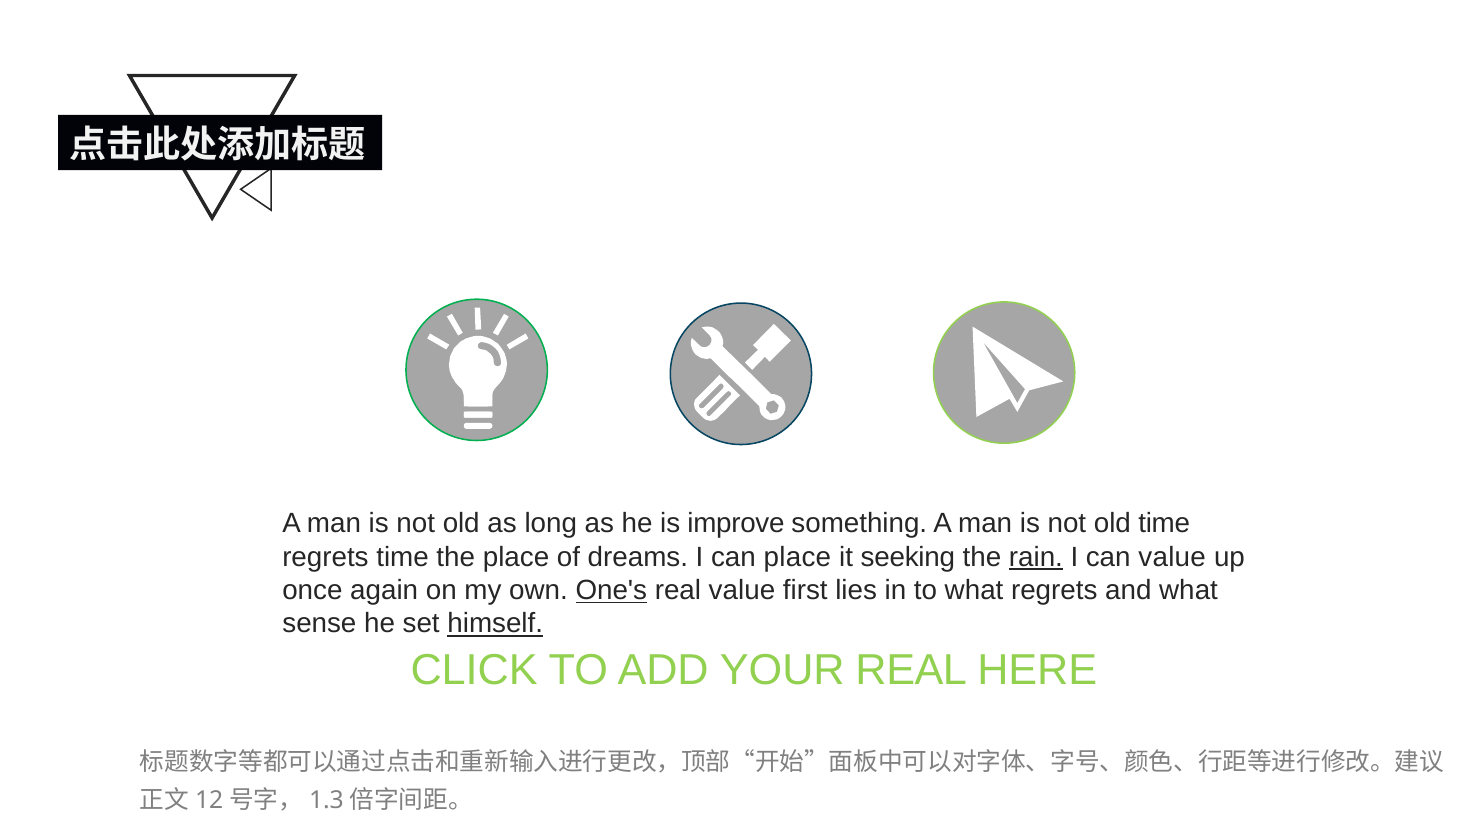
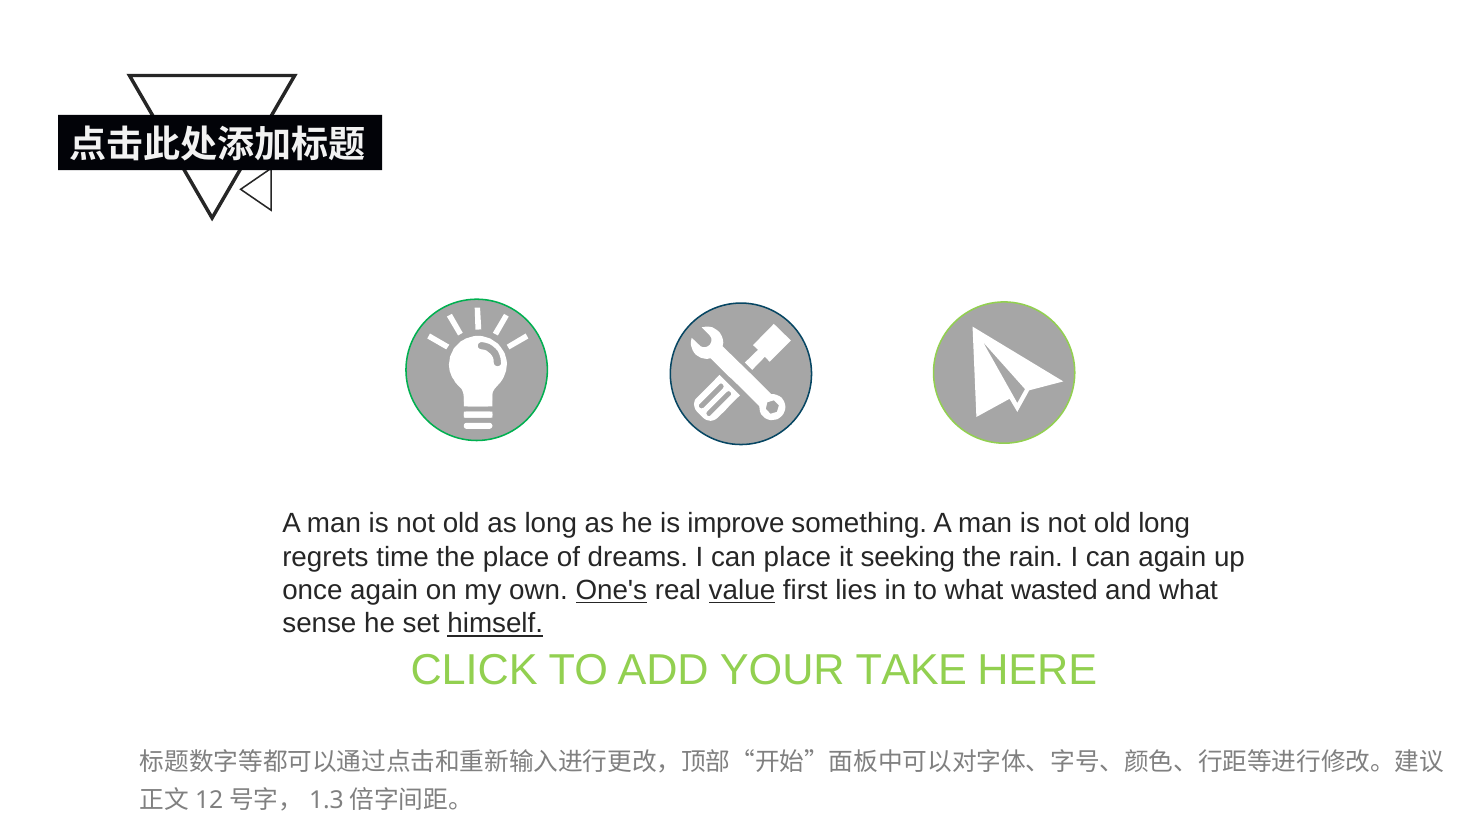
old time: time -> long (1164, 523)
rain underline: present -> none (1036, 557)
can value: value -> again (1172, 557)
value underline: none -> present (742, 590)
what regrets: regrets -> wasted (1054, 590)
YOUR REAL: REAL -> TAKE (911, 670)
